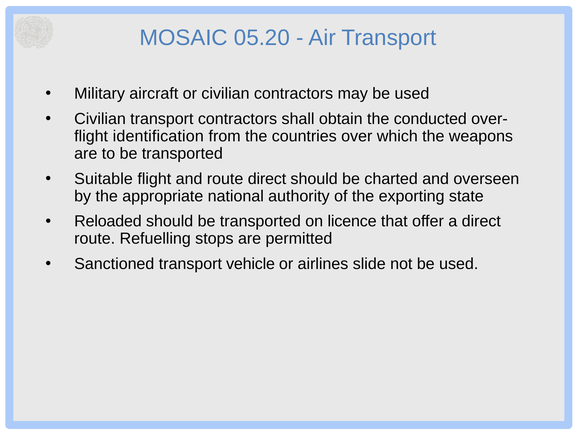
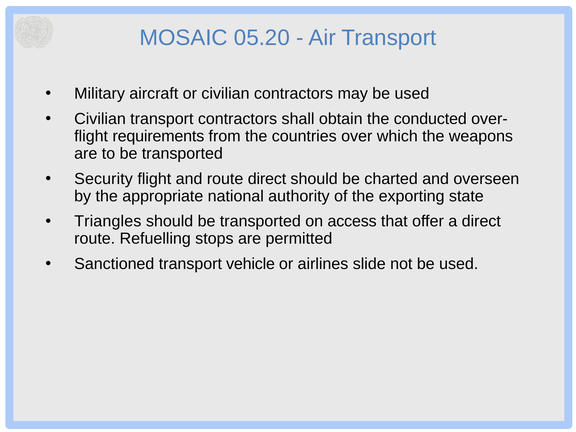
identification: identification -> requirements (158, 136)
Suitable: Suitable -> Security (104, 179)
Reloaded: Reloaded -> Triangles (108, 221)
licence: licence -> access (352, 221)
